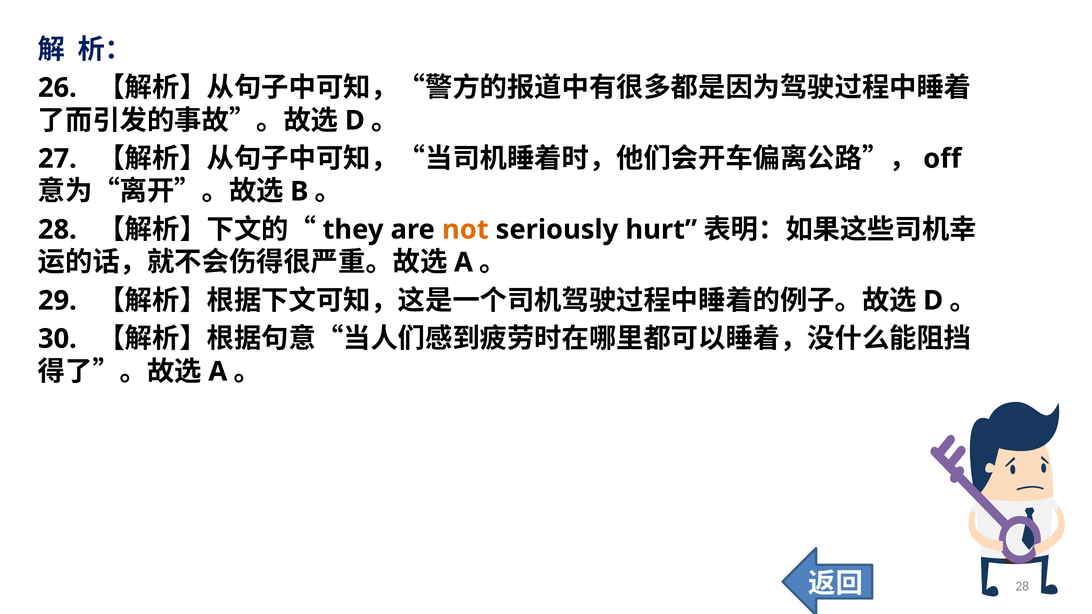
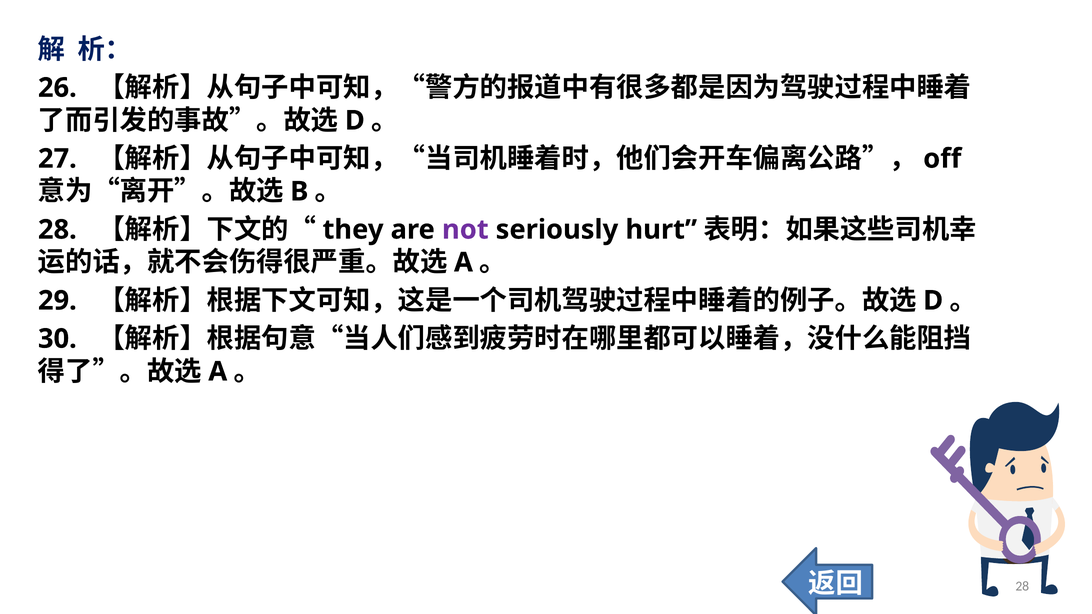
not colour: orange -> purple (465, 230)
